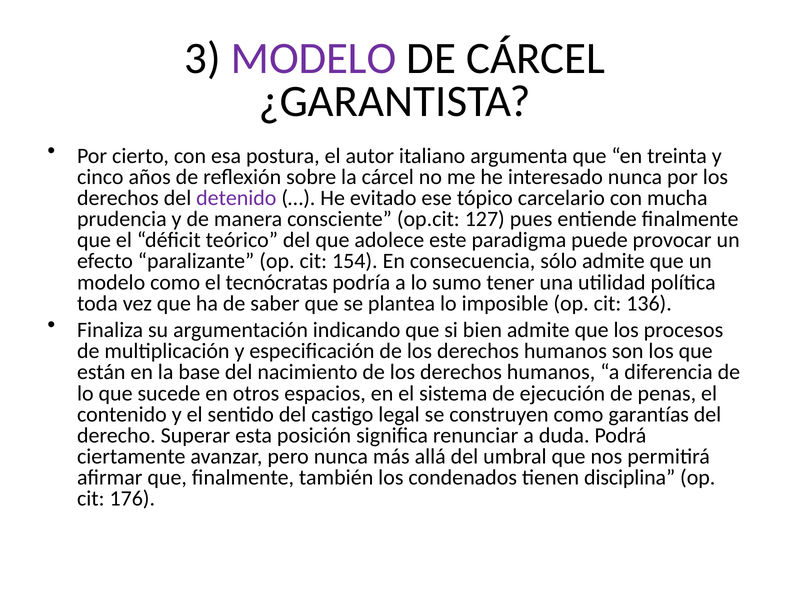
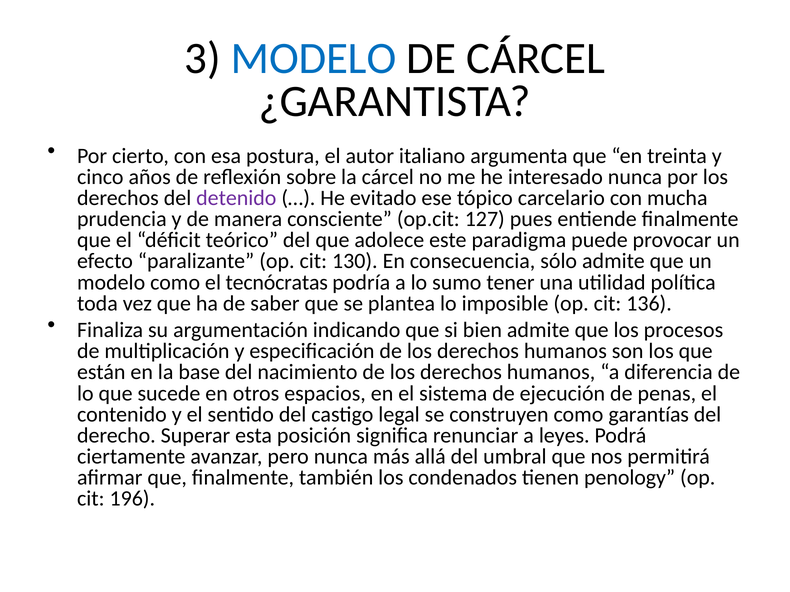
MODELO colour: purple -> blue (314, 58)
154: 154 -> 130 (355, 261)
duda: duda -> leyes (564, 436)
disciplina: disciplina -> penology (630, 478)
176: 176 -> 196 (132, 499)
